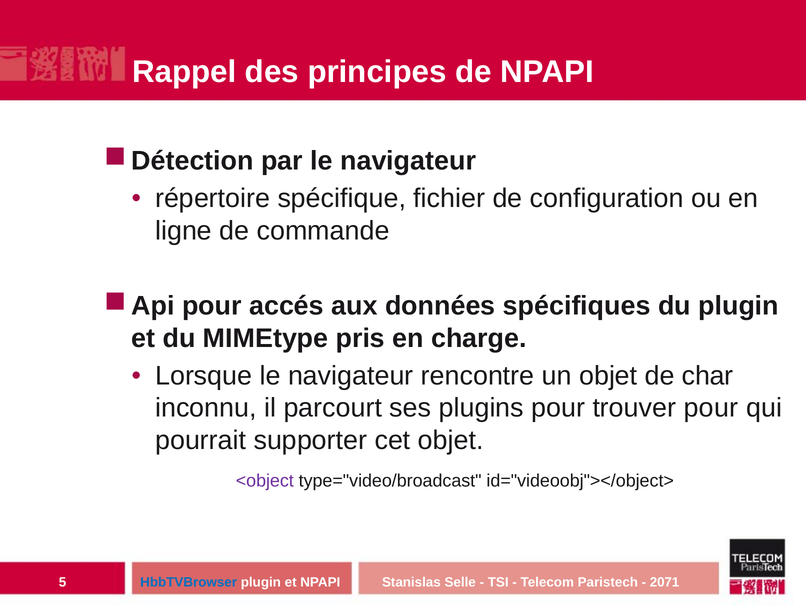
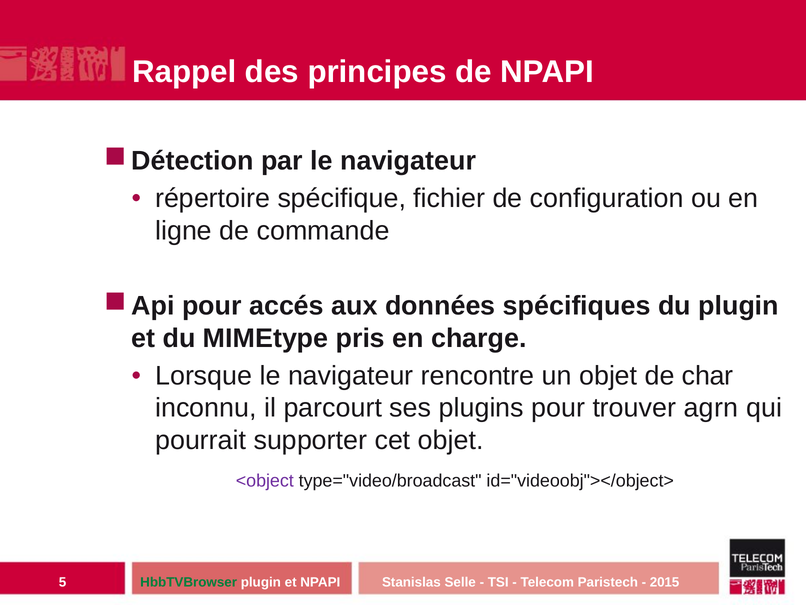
trouver pour: pour -> agrn (711, 408)
HbbTVBrowser colour: blue -> green (189, 582)
2071: 2071 -> 2015 (665, 582)
